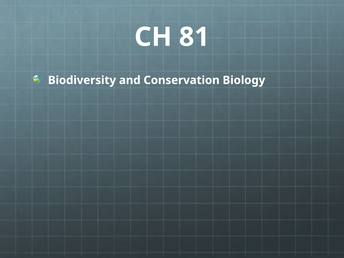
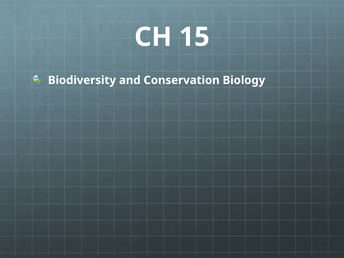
81: 81 -> 15 (194, 37)
